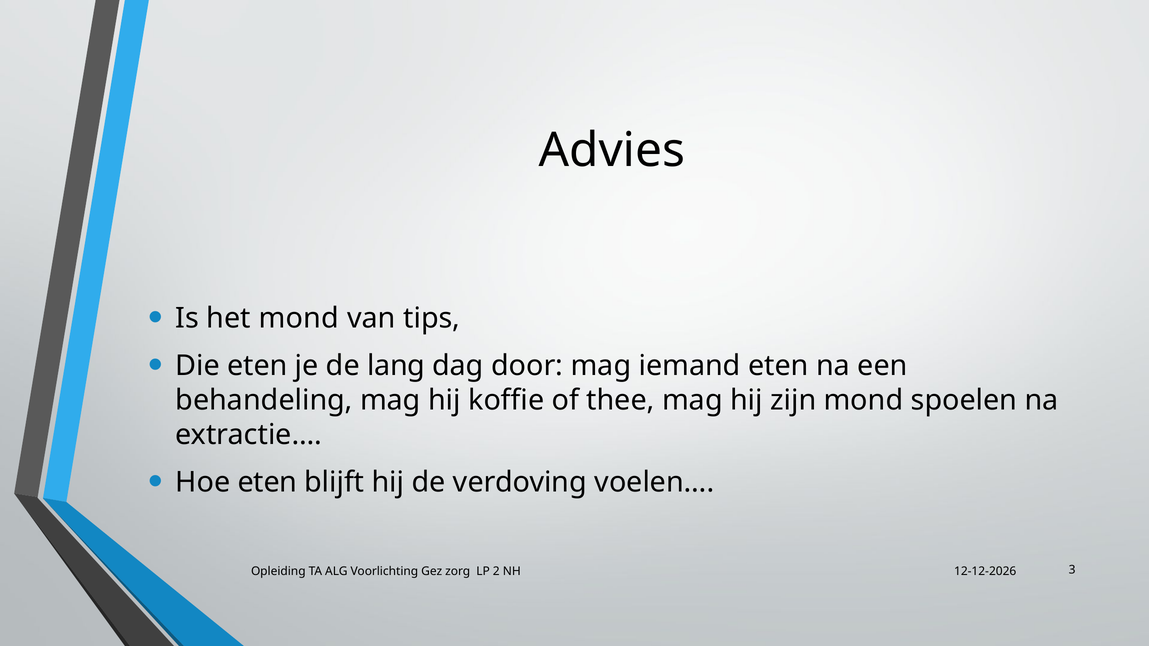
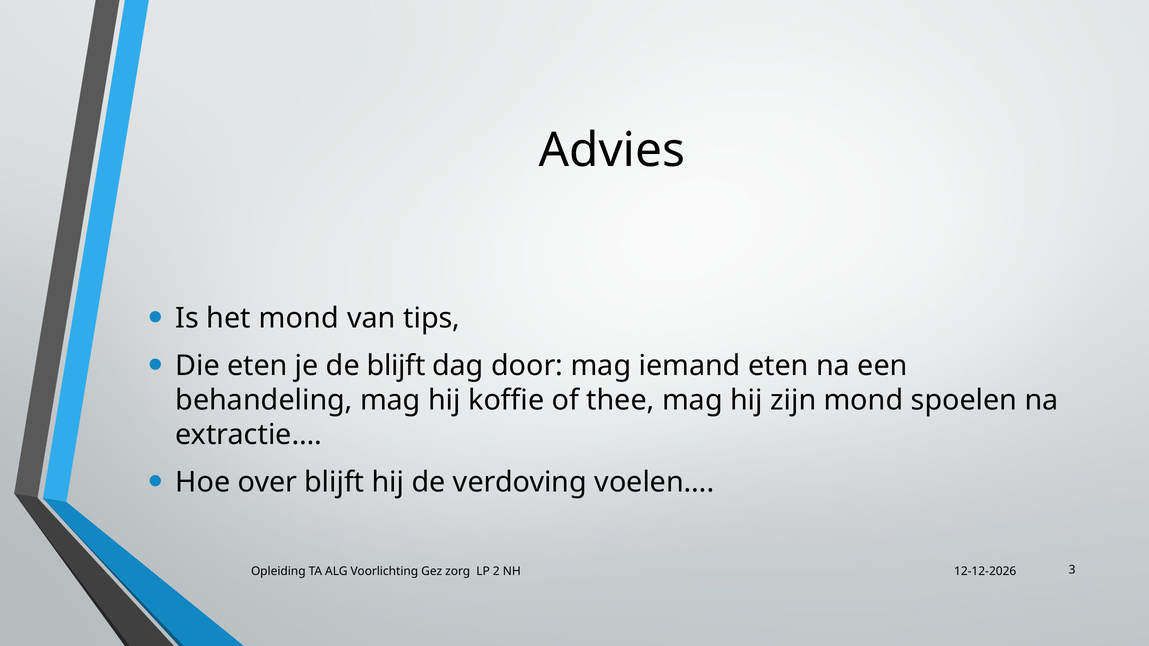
de lang: lang -> blijft (396, 366)
Hoe eten: eten -> over (267, 482)
